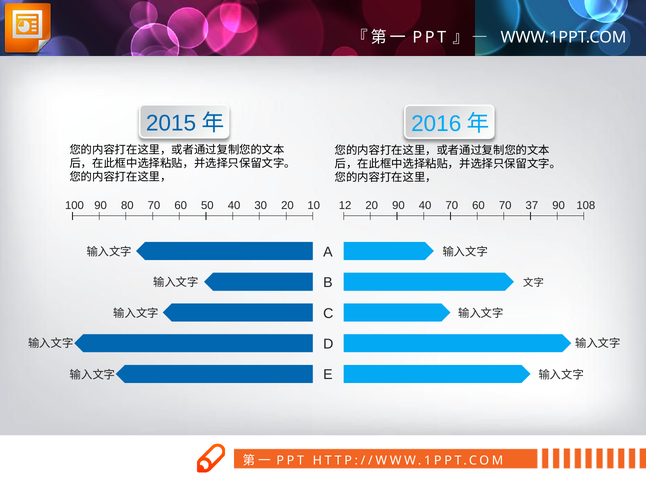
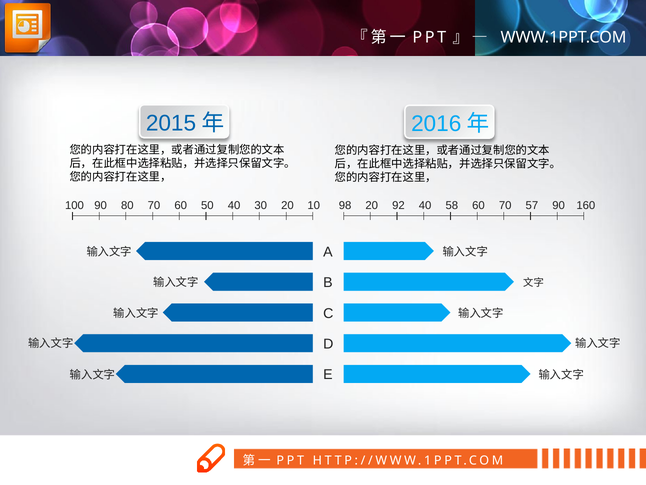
12: 12 -> 98 (345, 205)
20 90: 90 -> 92 (398, 205)
40 70: 70 -> 58 (452, 205)
37: 37 -> 57 (532, 205)
108: 108 -> 160 (586, 205)
